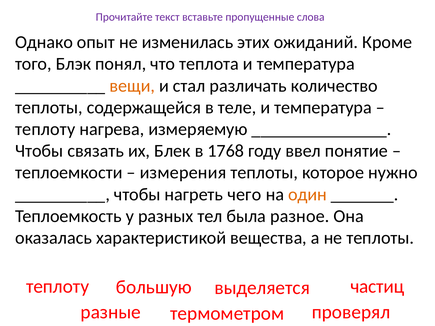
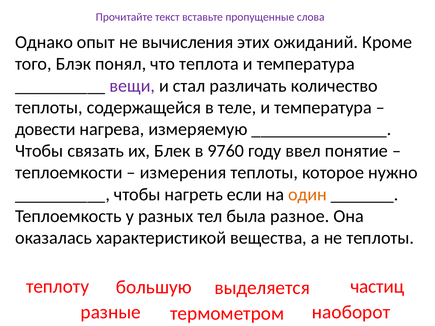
изменилась: изменилась -> вычисления (188, 42)
вещи colour: orange -> purple (132, 86)
теплоту: теплоту -> довести (45, 129)
1768: 1768 -> 9760 (226, 151)
чего: чего -> если (244, 195)
проверял: проверял -> наоборот (351, 312)
